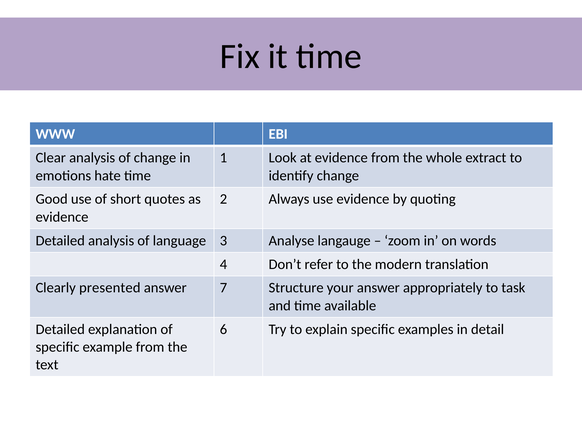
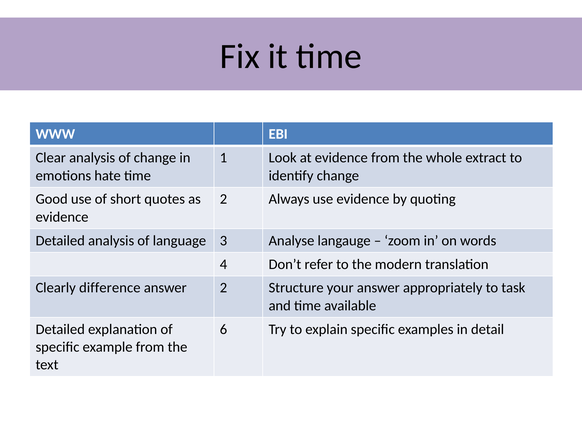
presented: presented -> difference (110, 288)
answer 7: 7 -> 2 (223, 288)
